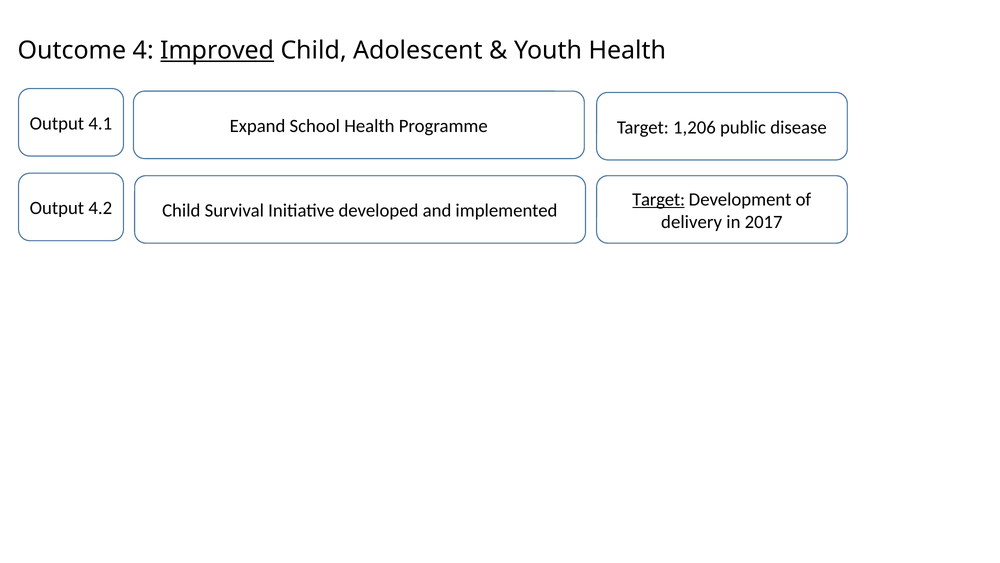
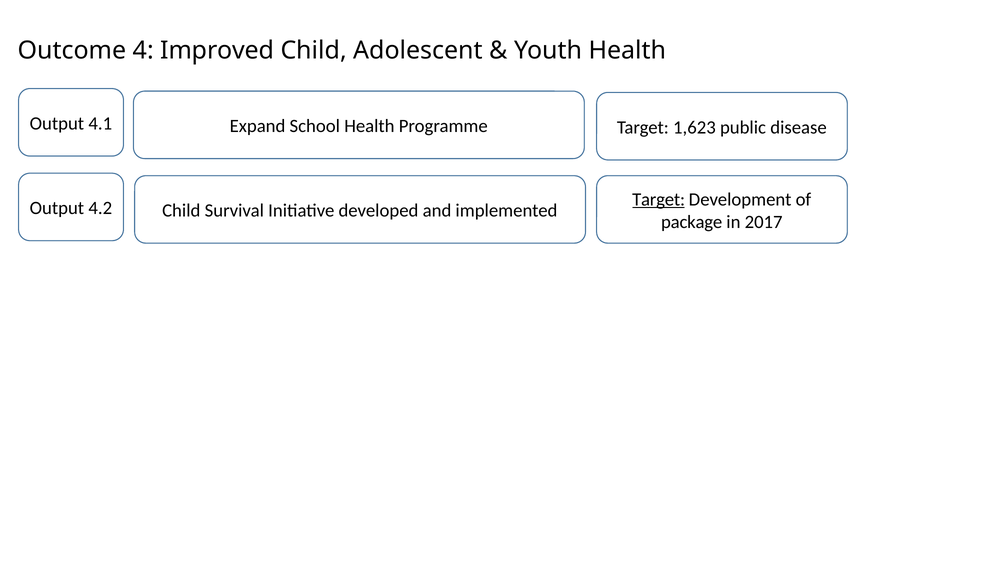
Improved underline: present -> none (217, 50)
1,206: 1,206 -> 1,623 (694, 127)
delivery: delivery -> package (692, 222)
